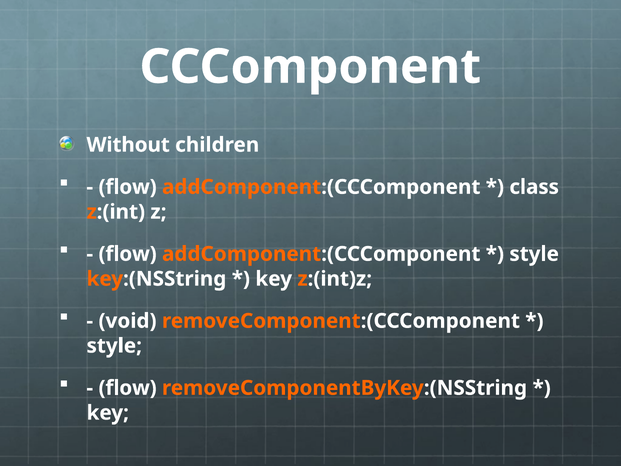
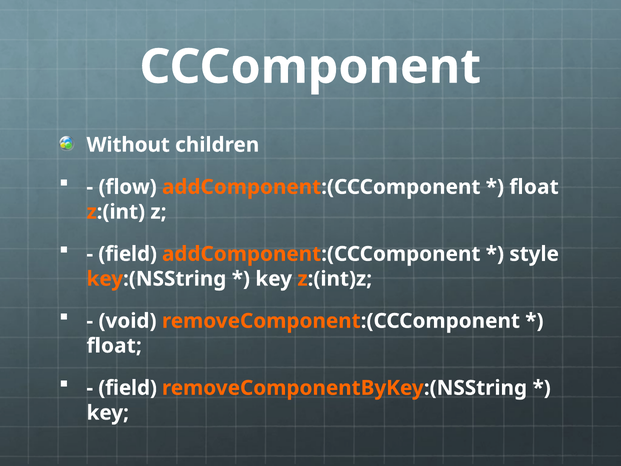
class: class -> float (534, 187)
flow: flow -> field (128, 254)
style: style -> float (114, 346)
flow: flow -> field (128, 388)
